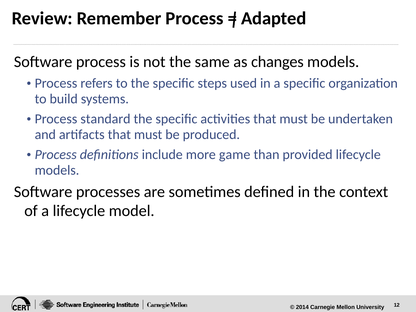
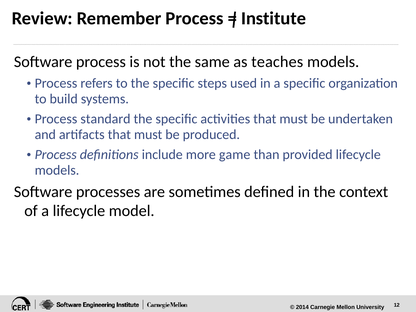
Adapted: Adapted -> Institute (274, 18)
changes: changes -> teaches (277, 62)
